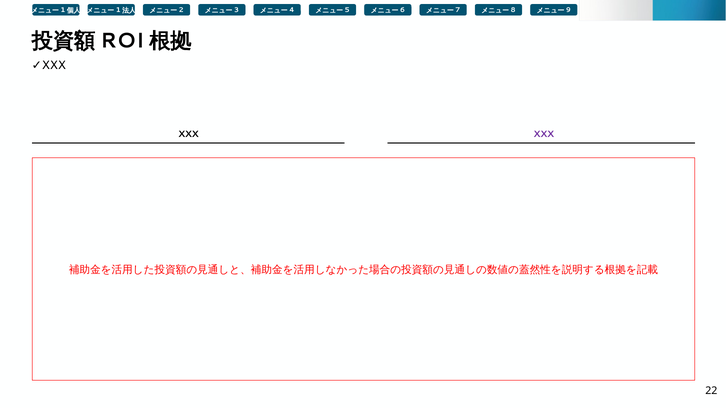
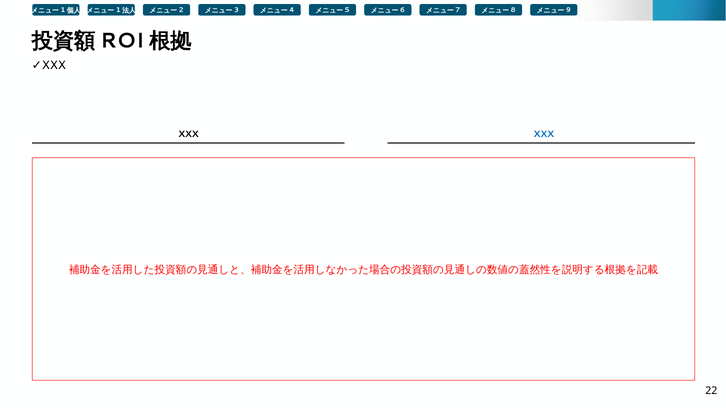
XXX colour: purple -> blue (544, 135)
